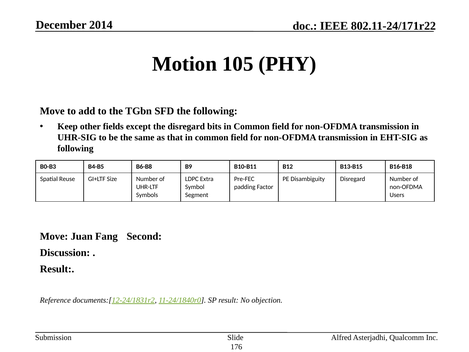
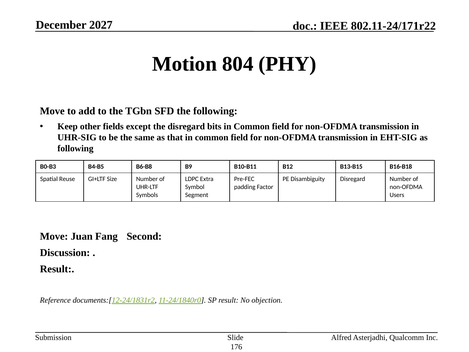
2014: 2014 -> 2027 (101, 25)
105: 105 -> 804 (238, 64)
